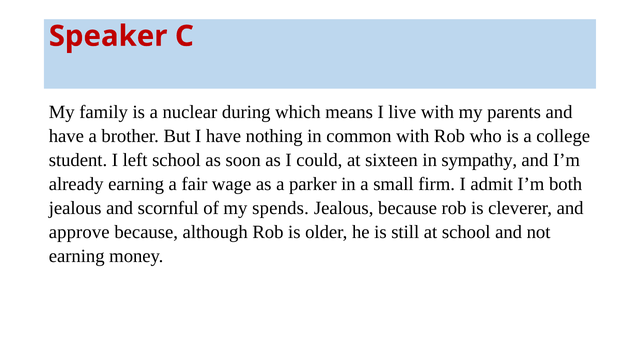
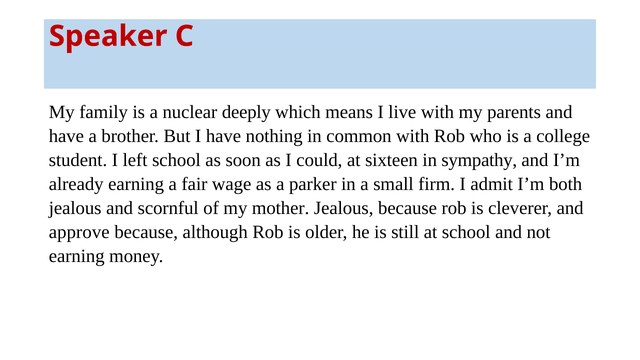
during: during -> deeply (246, 112)
spends: spends -> mother (281, 208)
